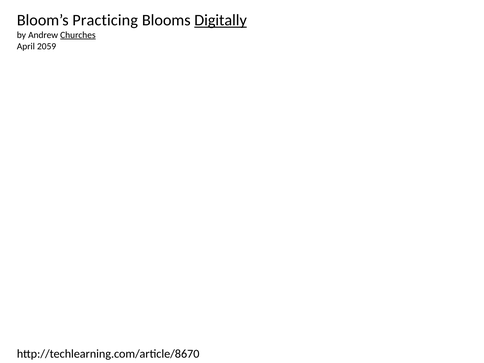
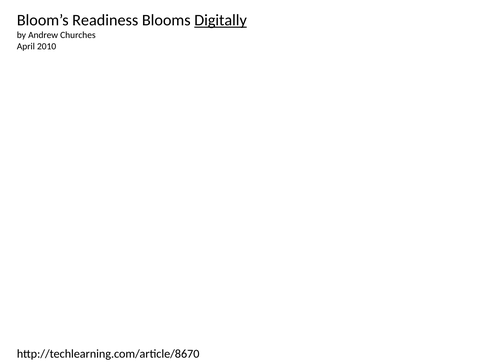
Practicing: Practicing -> Readiness (105, 20)
Churches underline: present -> none (78, 35)
2059: 2059 -> 2010 (47, 46)
